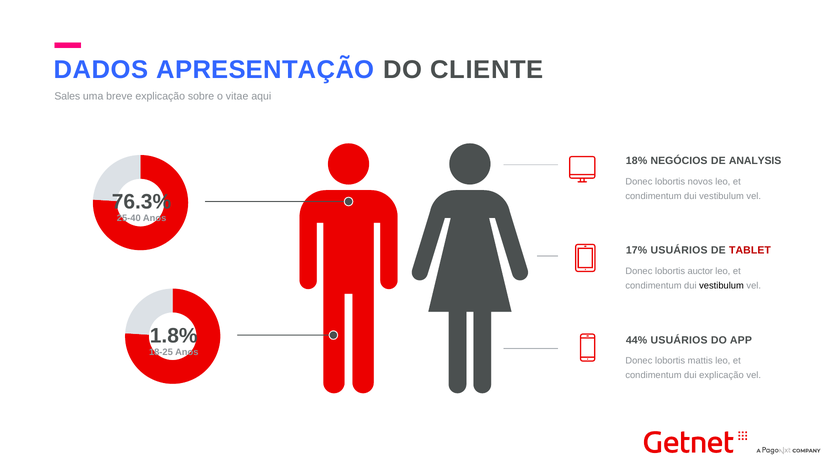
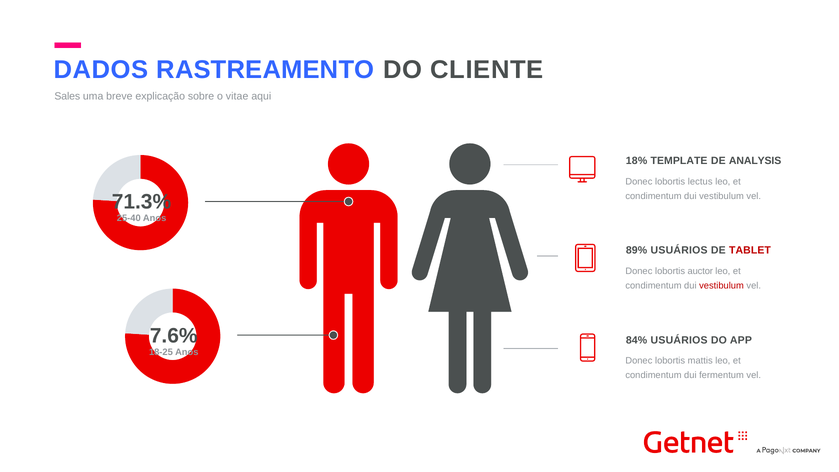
APRESENTAÇÃO: APRESENTAÇÃO -> RASTREAMENTO (265, 70)
NEGÓCIOS: NEGÓCIOS -> TEMPLATE (679, 161)
novos: novos -> lectus (700, 181)
76.3%: 76.3% -> 71.3% (141, 202)
17%: 17% -> 89% (636, 250)
vestibulum colour: black -> red (721, 286)
1.8%: 1.8% -> 7.6% (174, 336)
44%: 44% -> 84% (636, 340)
dui explicação: explicação -> fermentum (721, 375)
